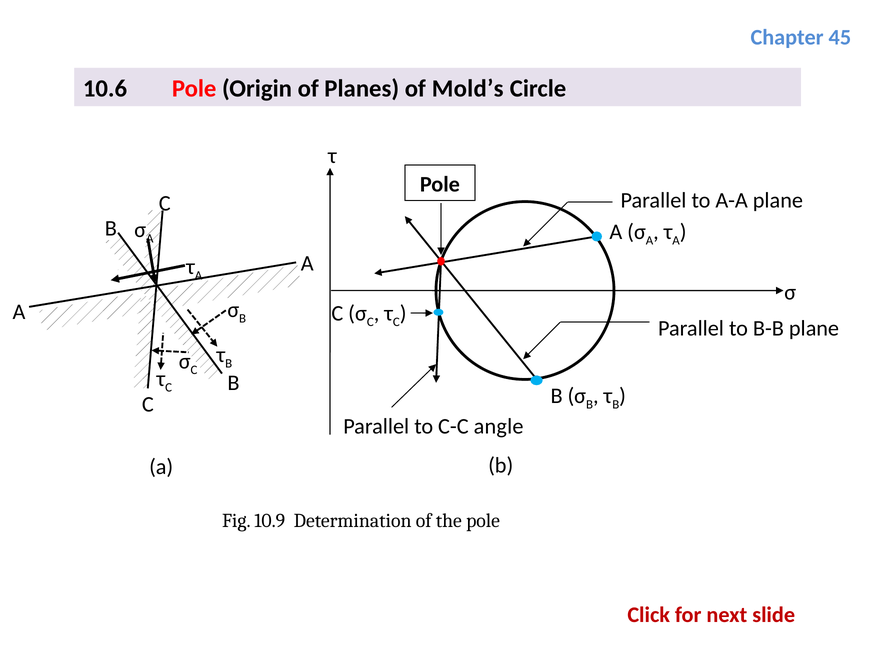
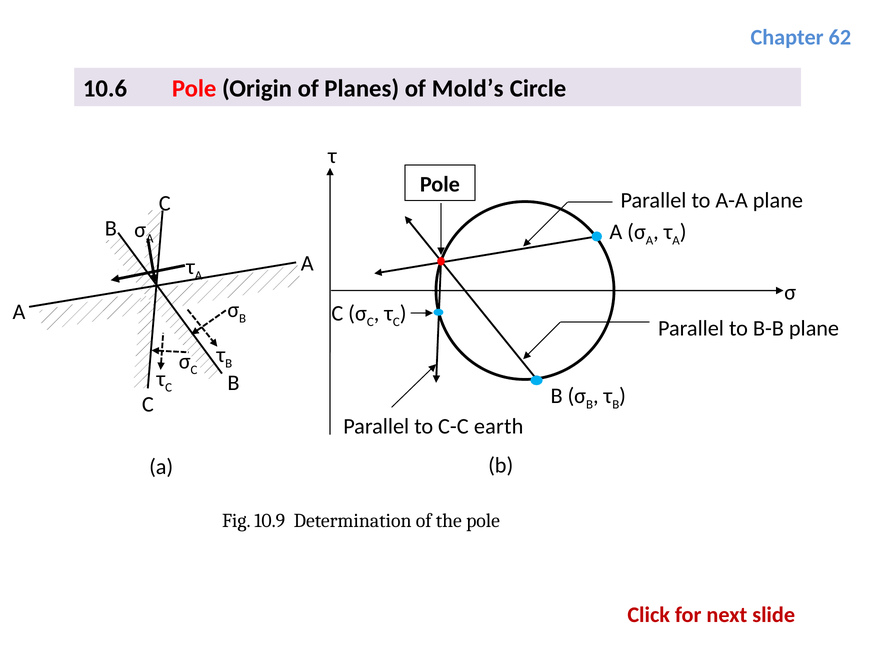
45: 45 -> 62 (840, 37)
angle: angle -> earth (499, 427)
